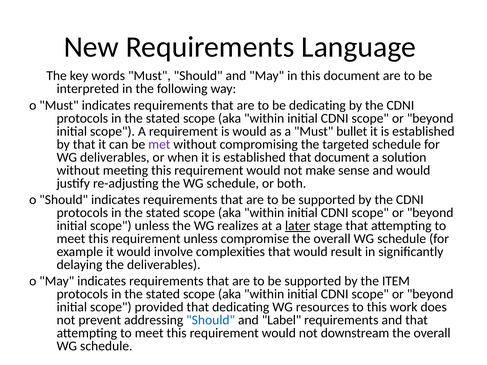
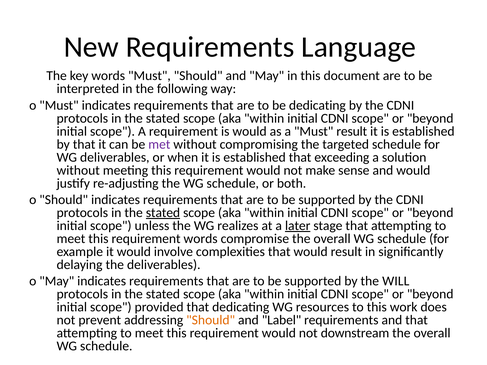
Must bullet: bullet -> result (352, 131)
that document: document -> exceeding (342, 157)
stated underline: none -> present (163, 213)
requirement unless: unless -> words (201, 239)
ITEM: ITEM -> WILL (396, 281)
Should colour: blue -> orange (211, 320)
